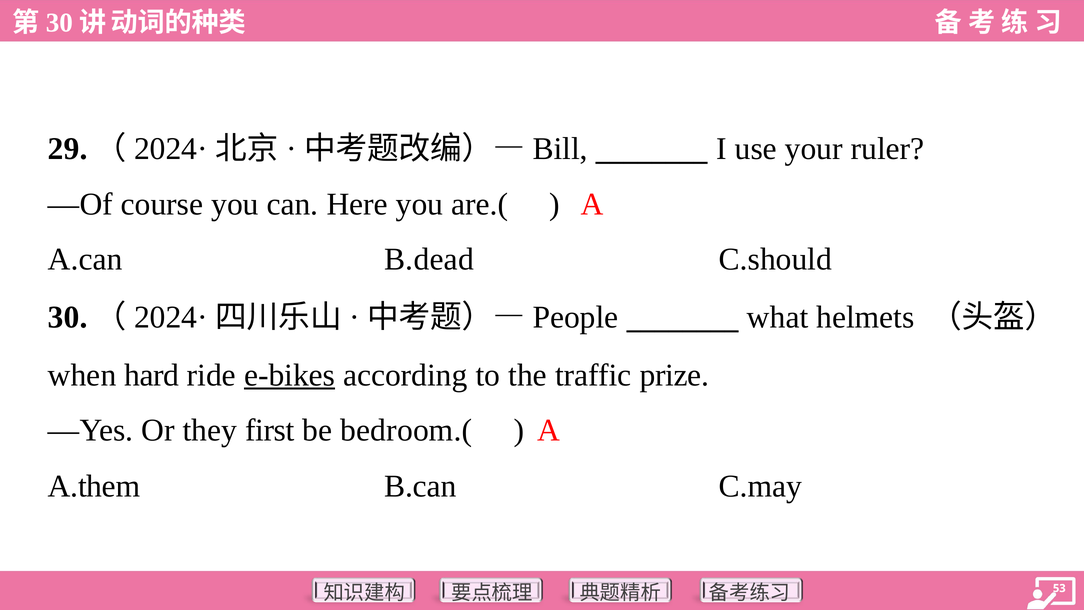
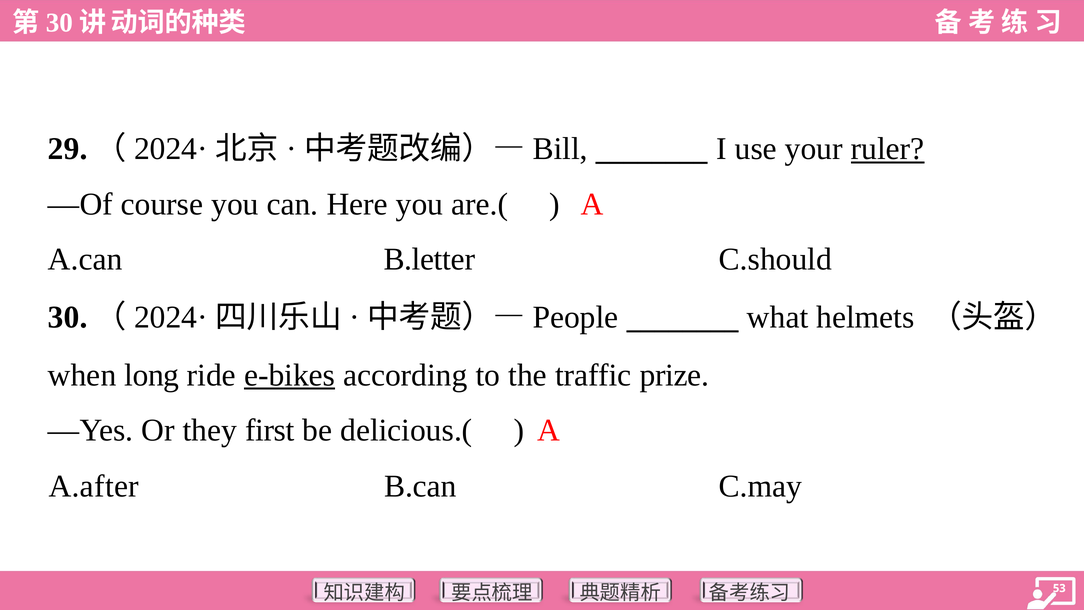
ruler underline: none -> present (888, 149)
B.dead: B.dead -> B.letter (429, 259)
hard: hard -> long (152, 375)
bedroom.(: bedroom.( -> delicious.( (406, 430)
A.them: A.them -> A.after (94, 486)
